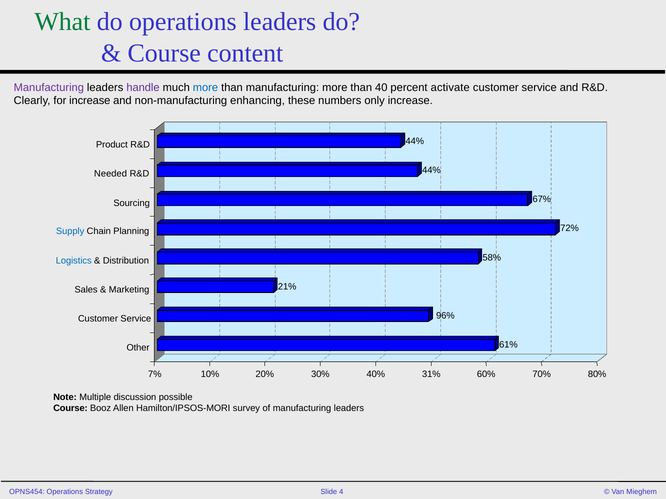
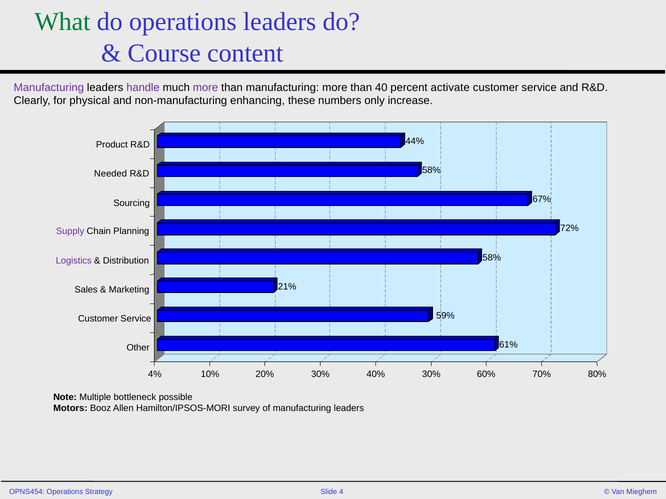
more colour: blue -> purple (205, 88)
for increase: increase -> physical (90, 101)
44%: 44% -> 58% (431, 170)
Supply colour: blue -> purple (70, 232)
Logistics colour: blue -> purple (74, 261)
96%: 96% -> 59% (445, 316)
7%: 7% -> 4% (155, 375)
40% 31%: 31% -> 30% (431, 375)
discussion: discussion -> bottleneck (135, 398)
Course: Course -> Motors (70, 409)
